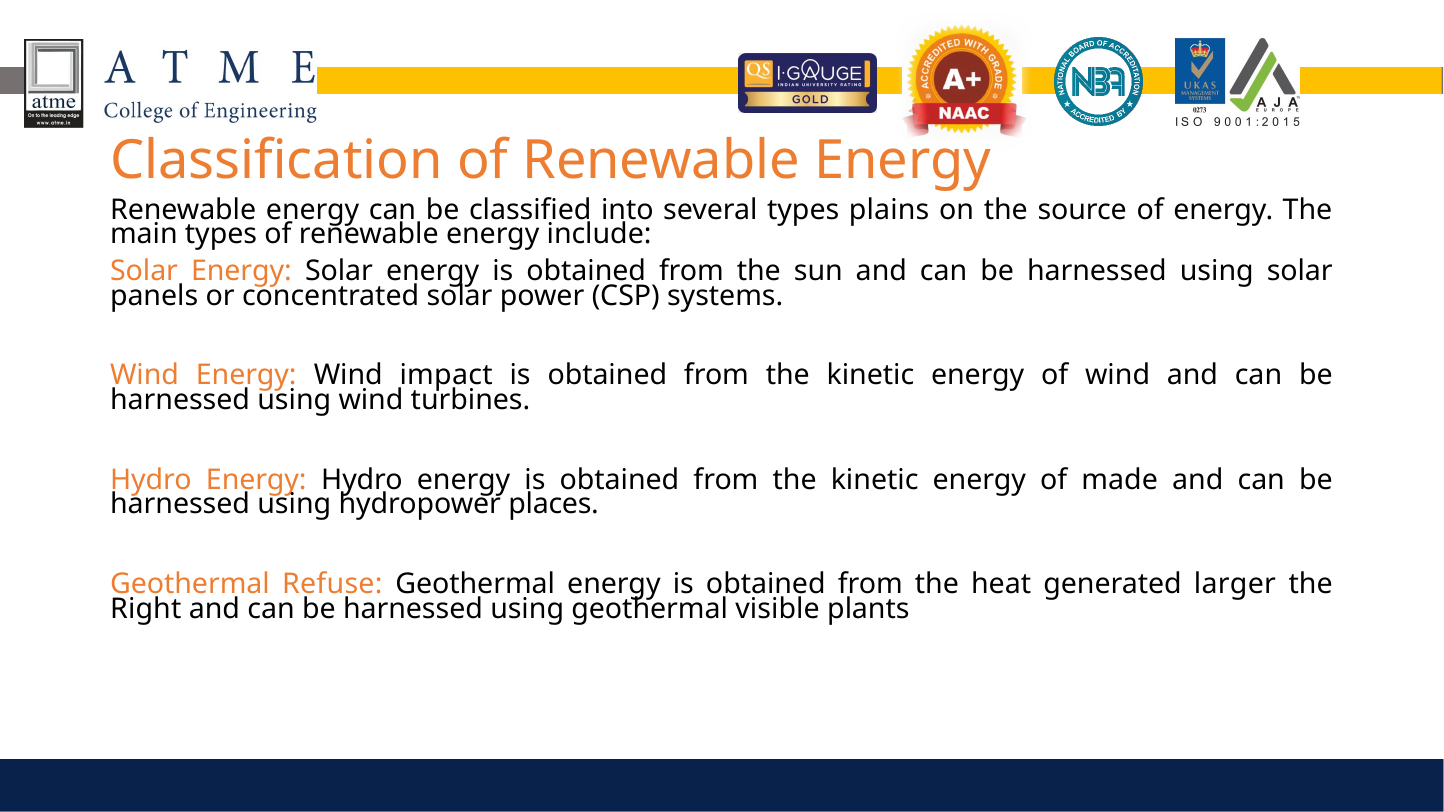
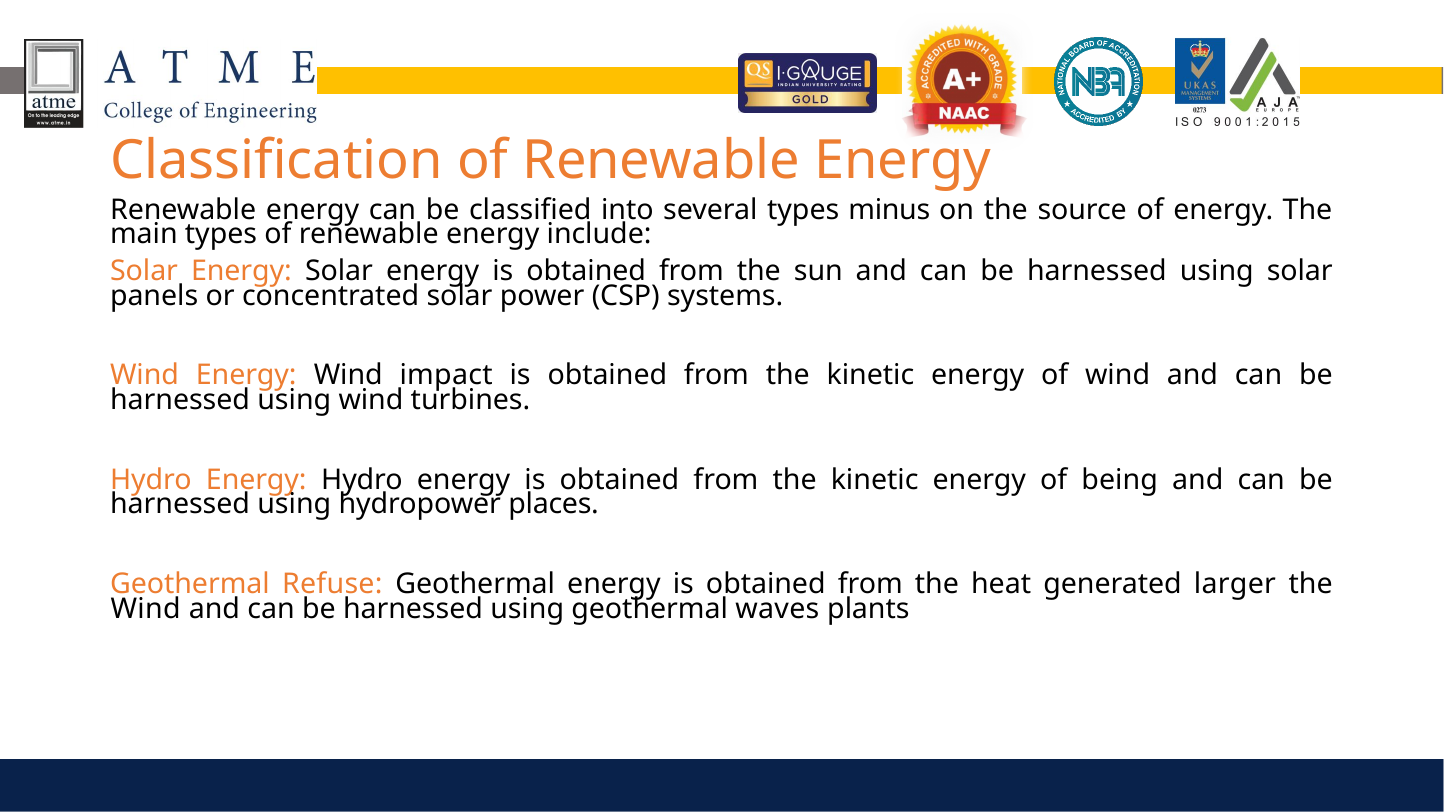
plains: plains -> minus (889, 210)
made: made -> being (1120, 480)
Right: Right -> Wind (146, 609)
visible: visible -> waves (777, 609)
